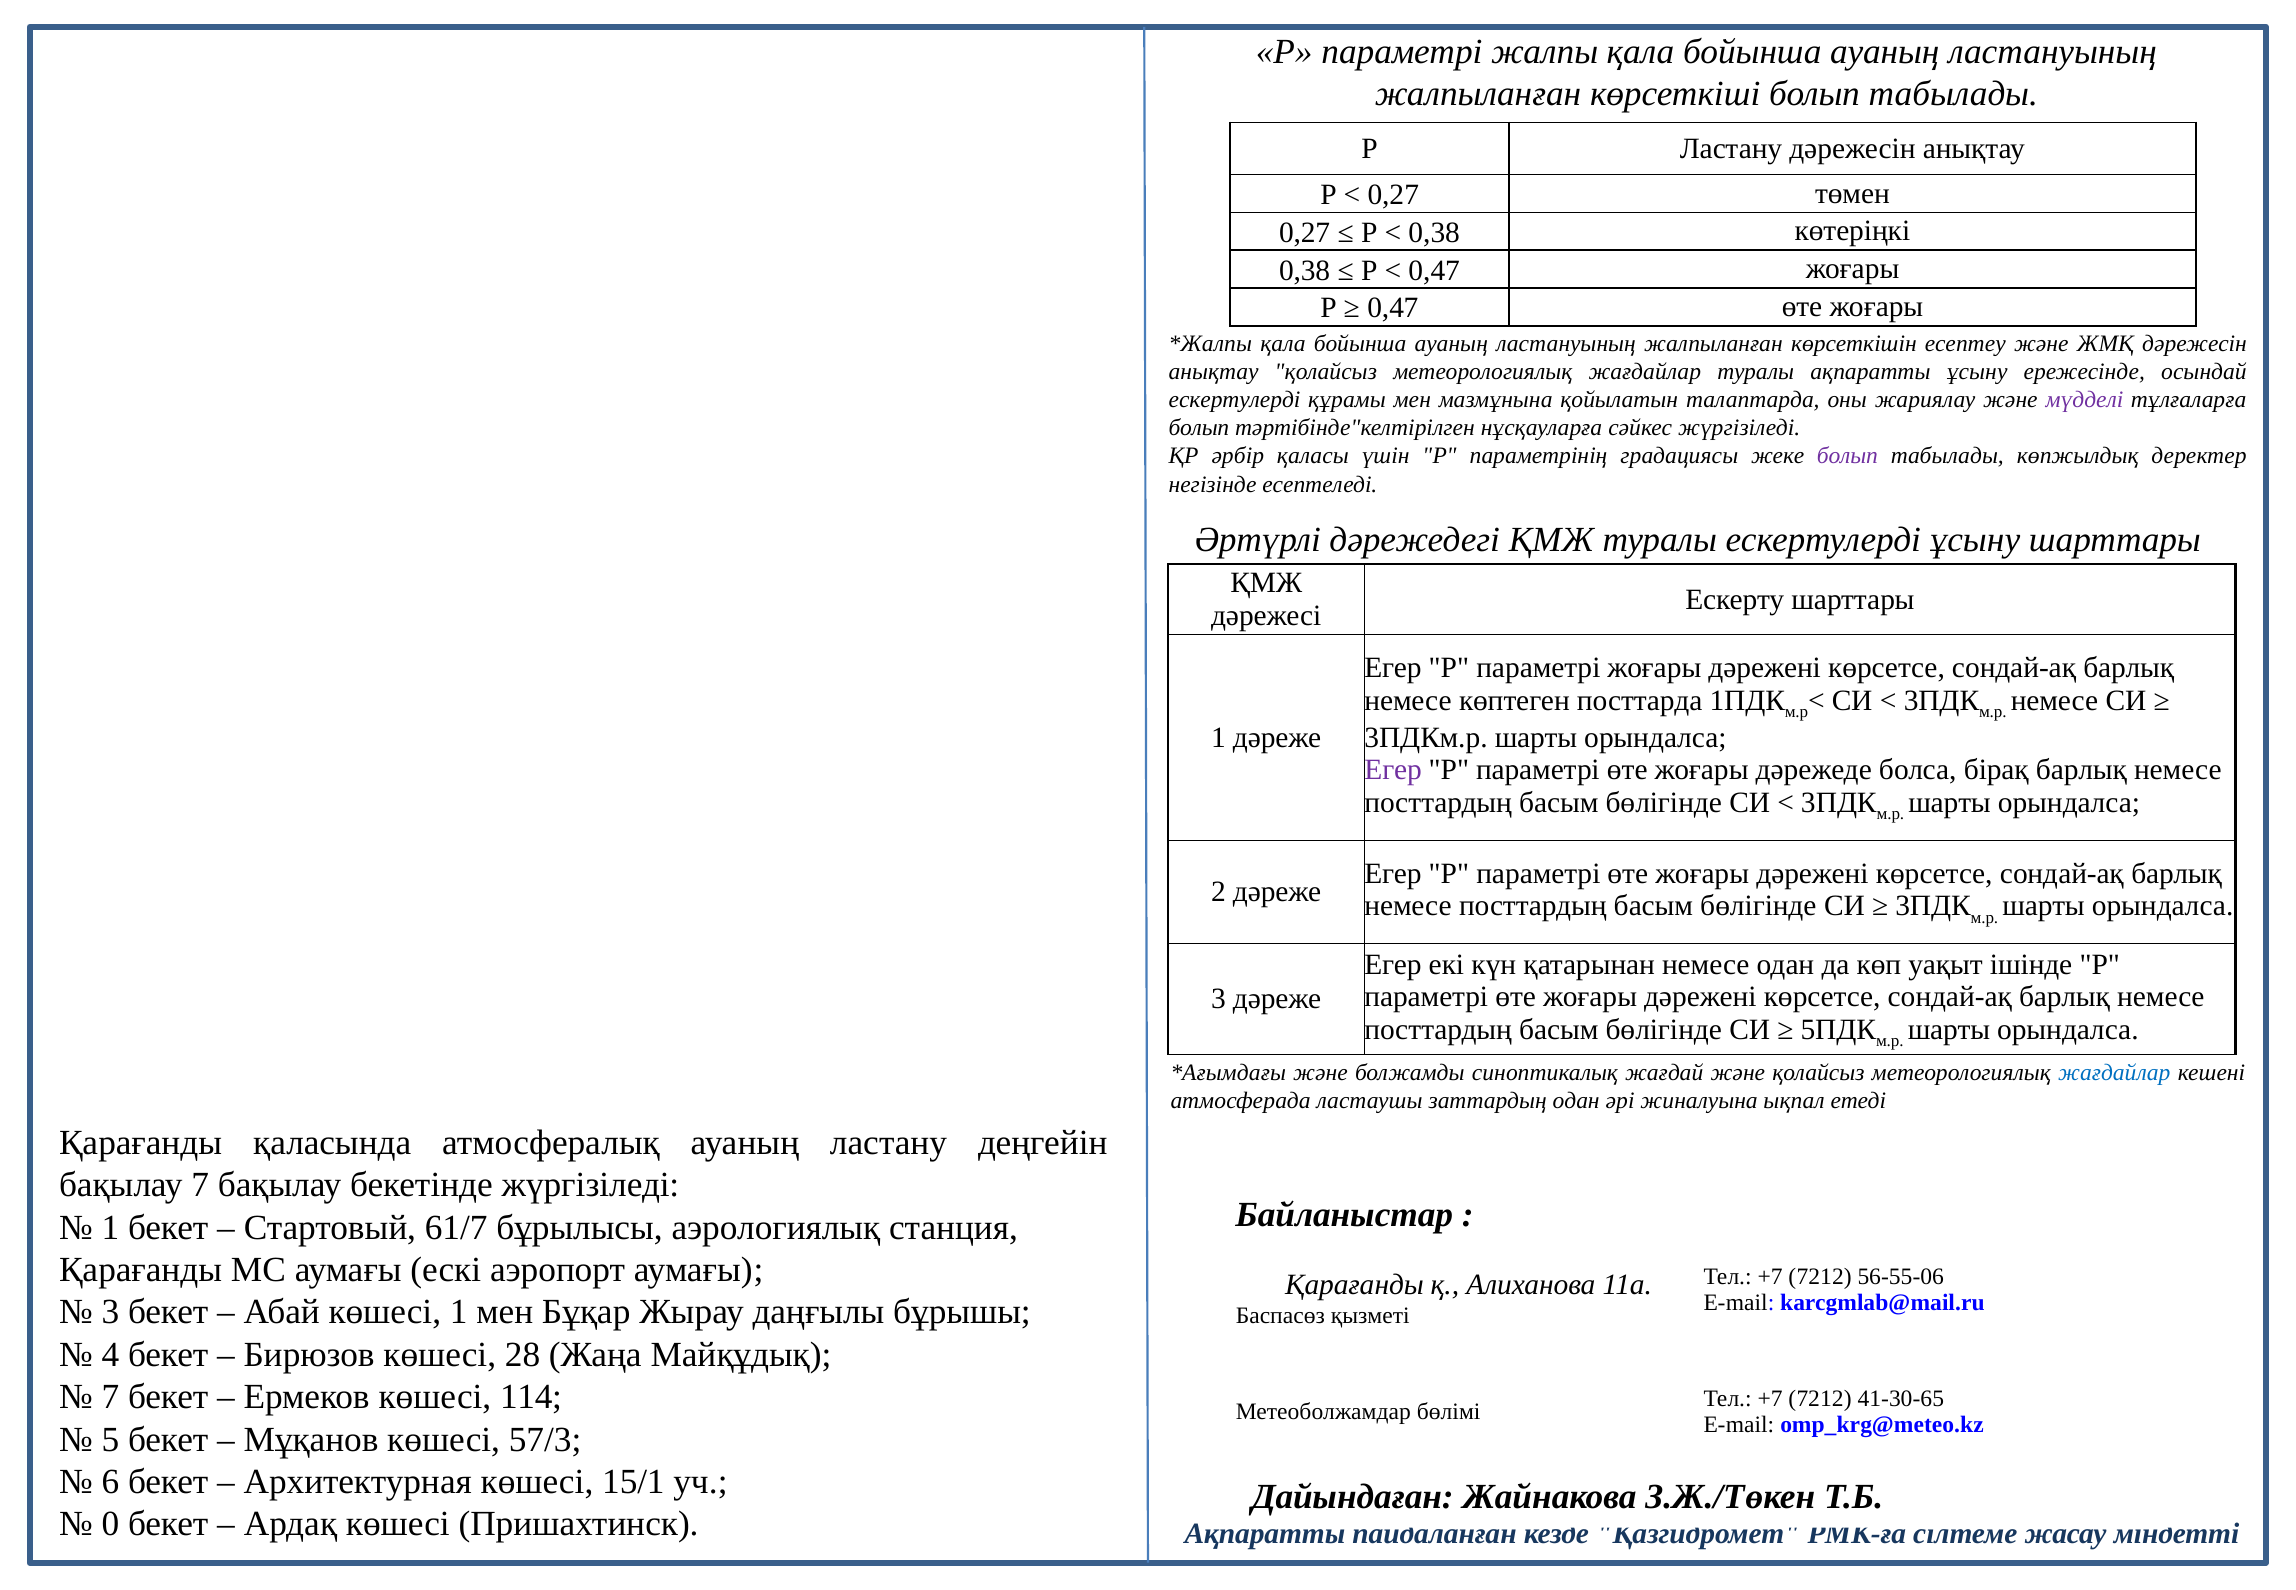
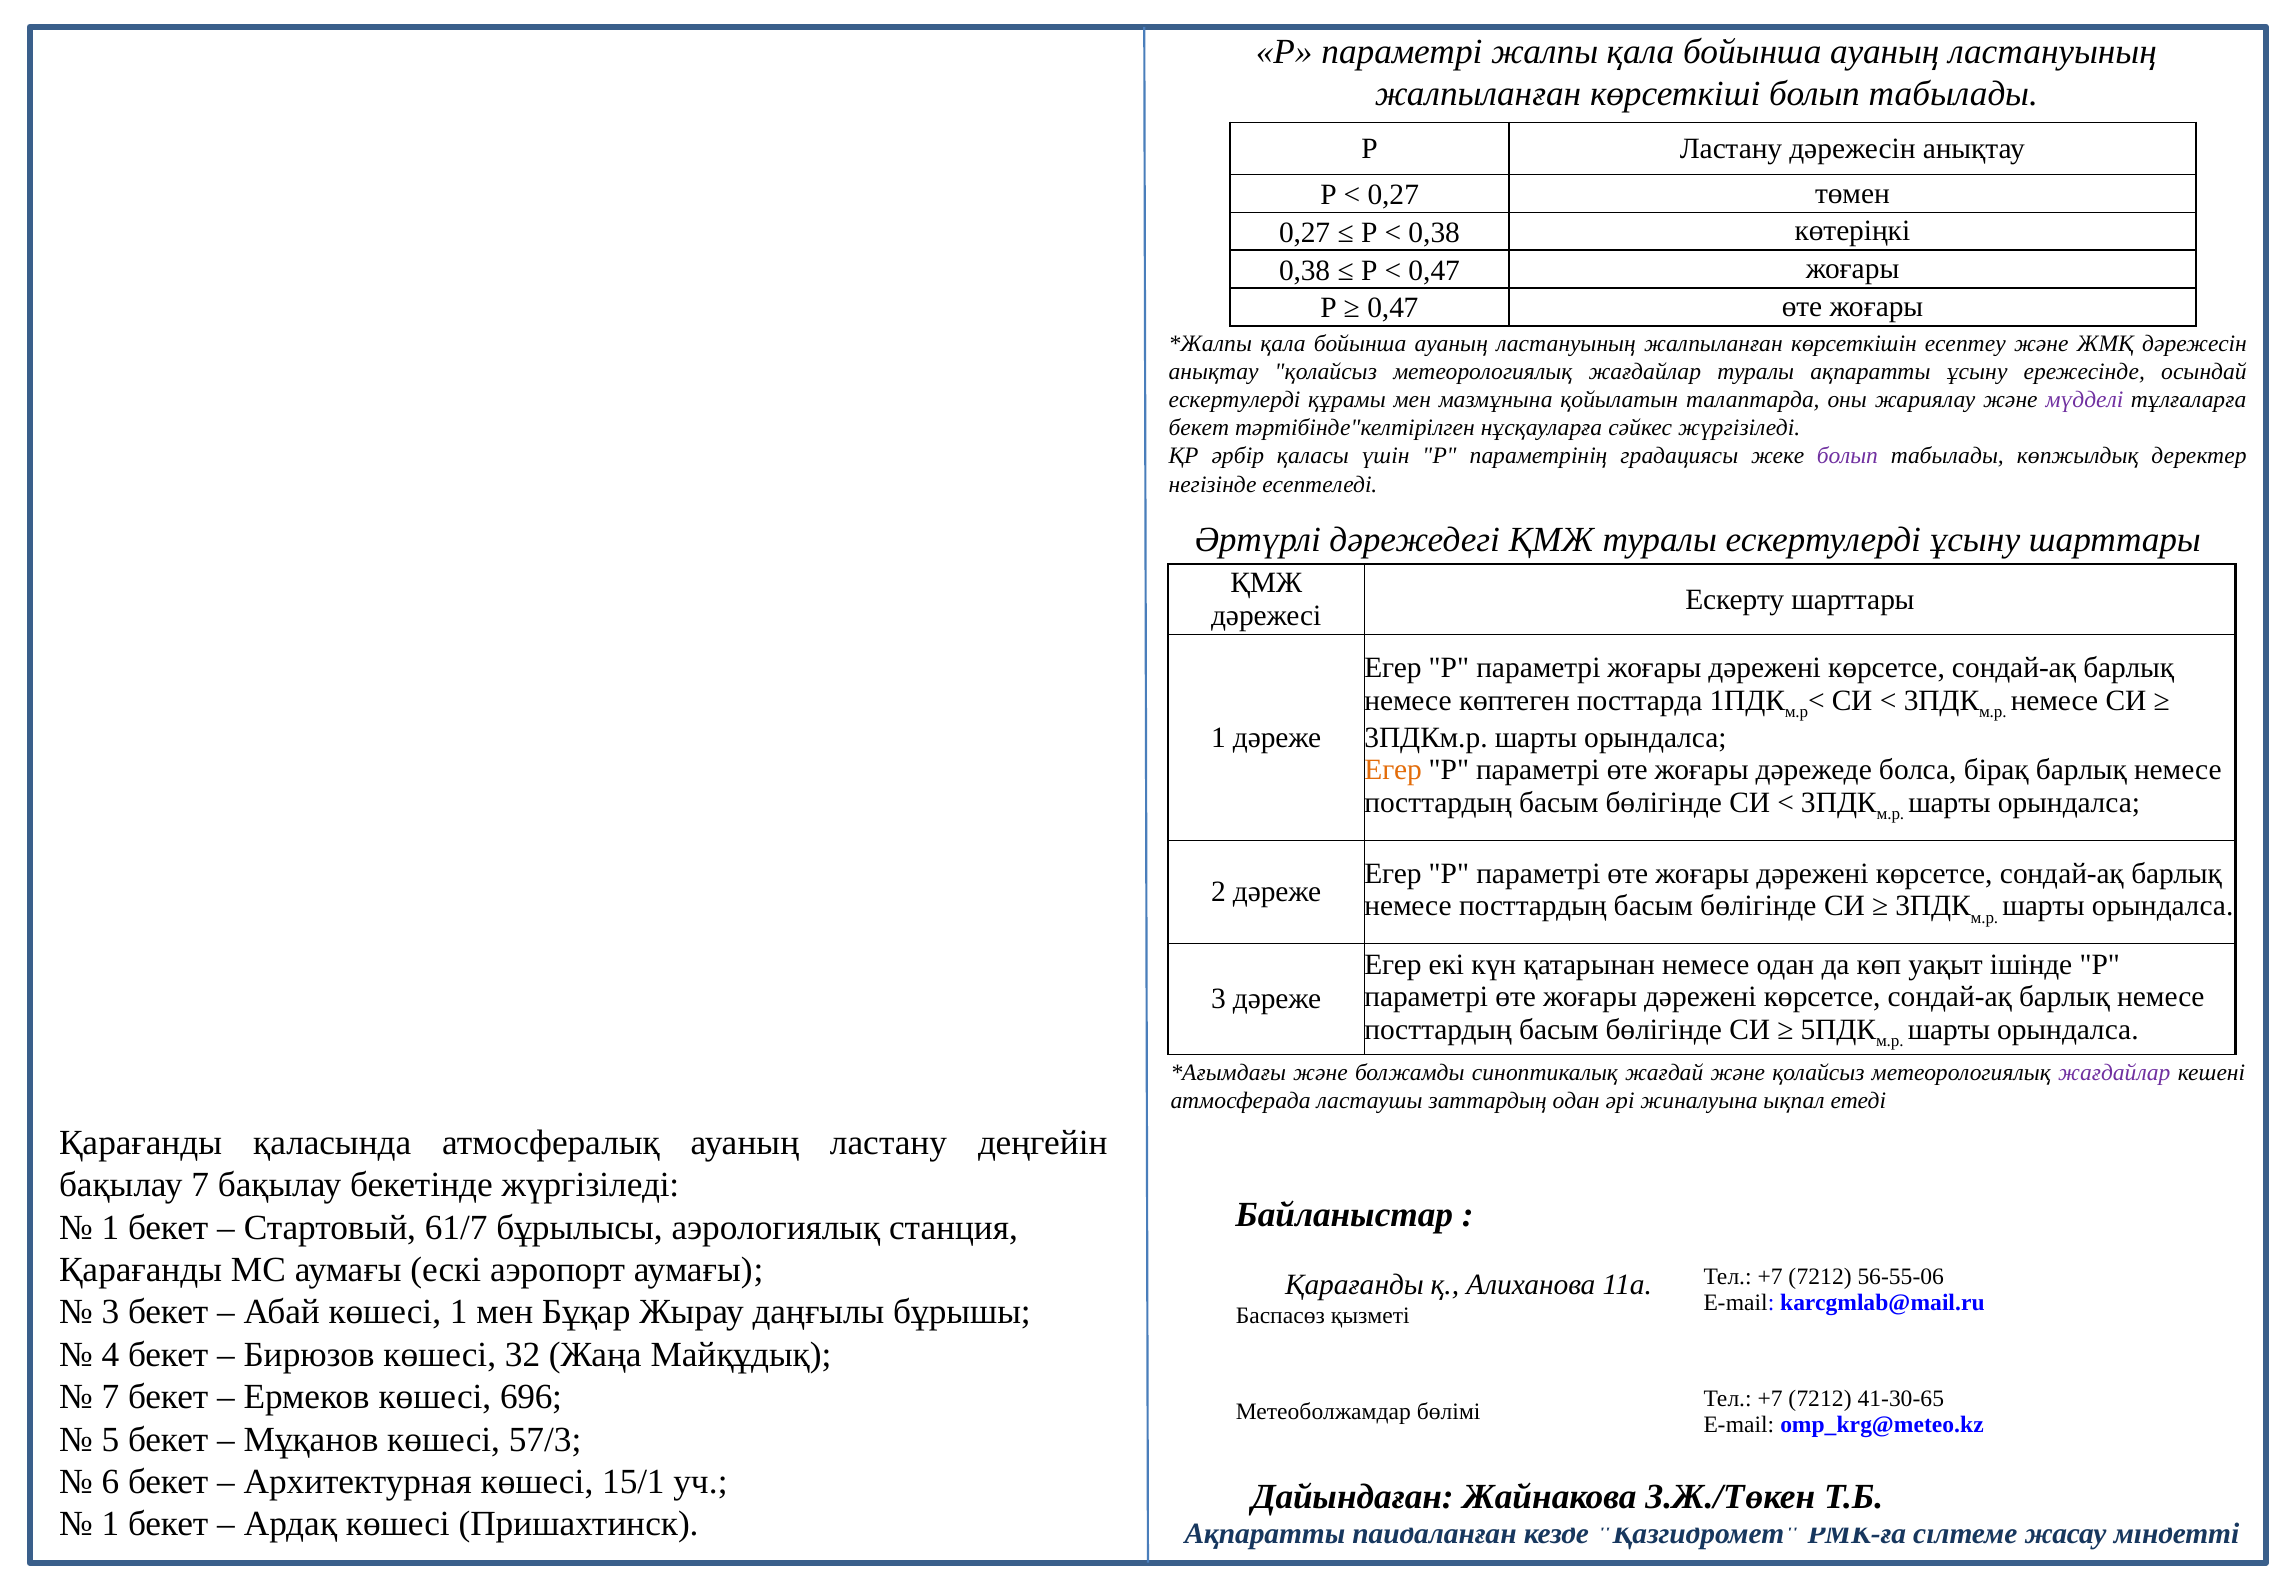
болып: болып -> бекет (1199, 428)
Егер colour: purple -> orange (1393, 770)
жағдайлар colour: blue -> purple (2114, 1073)
28: 28 -> 32 (523, 1354)
114: 114 -> 696 (531, 1397)
0: 0 -> 1 (110, 1524)
